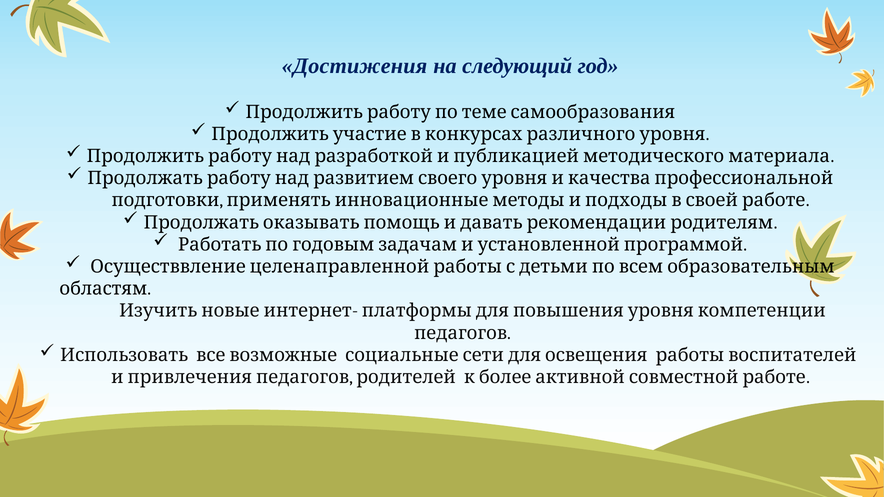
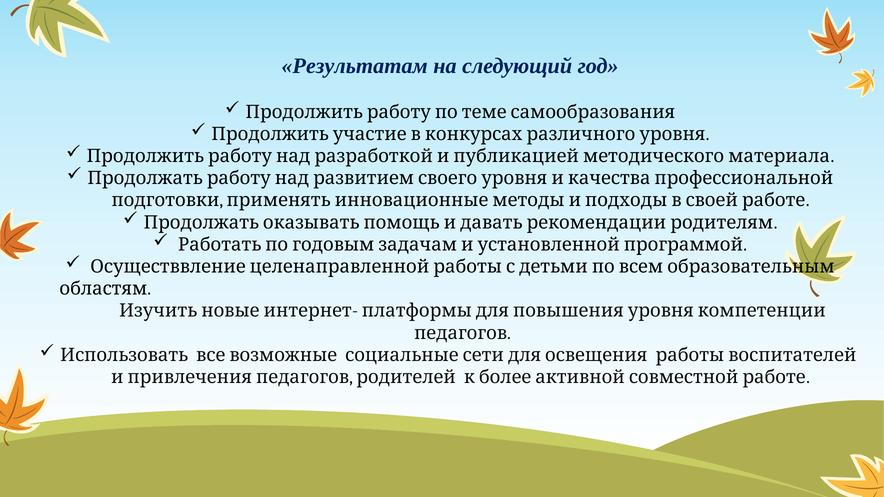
Достижения: Достижения -> Результатам (355, 66)
